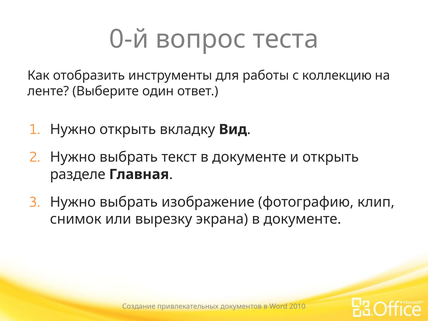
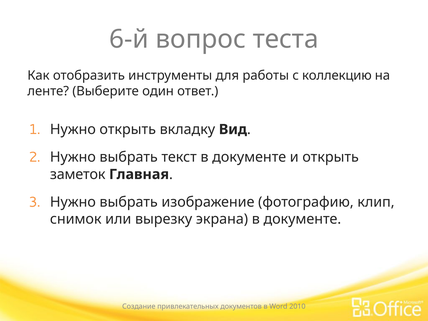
0-й: 0-й -> 6-й (129, 39)
разделе: разделе -> заметок (78, 174)
